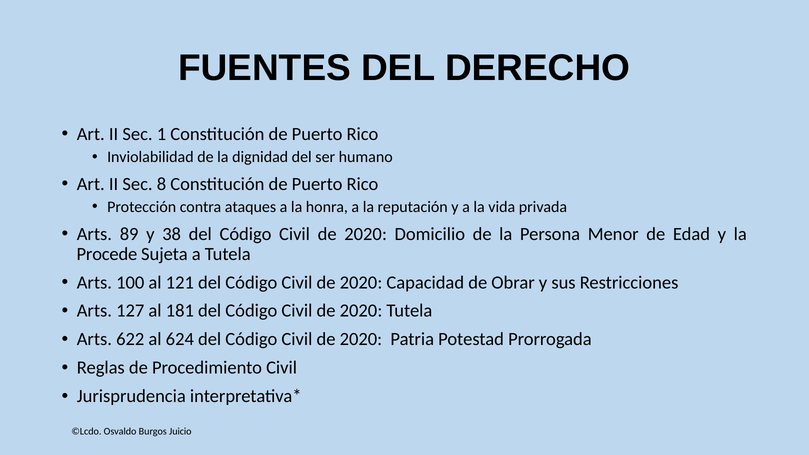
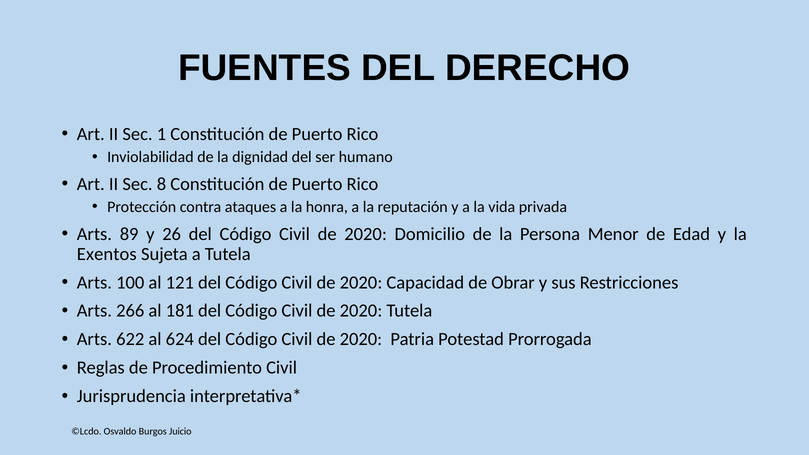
38: 38 -> 26 (172, 234)
Procede: Procede -> Exentos (107, 254)
127: 127 -> 266 (130, 311)
